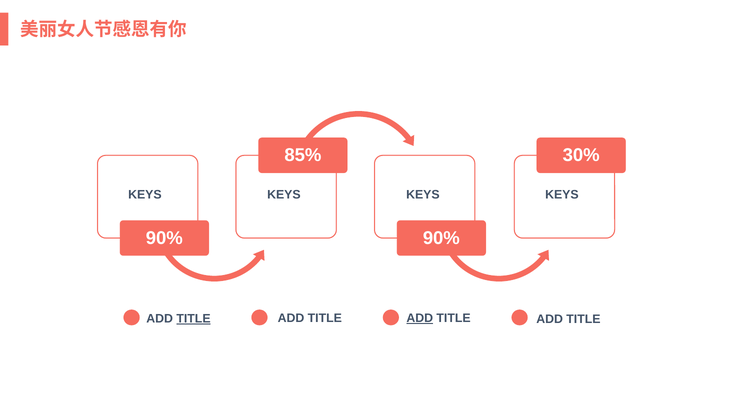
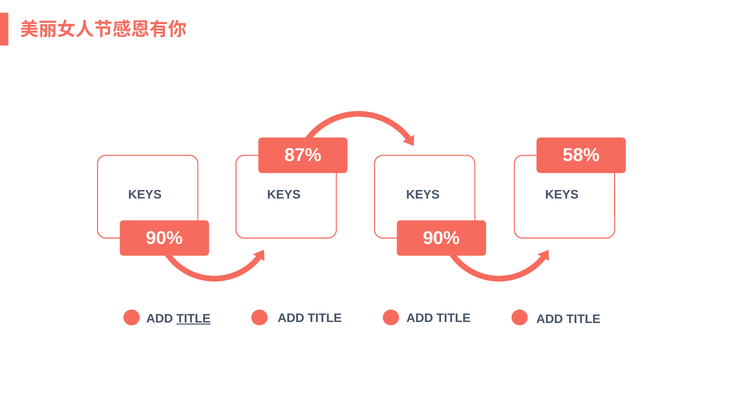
85%: 85% -> 87% (303, 155)
30%: 30% -> 58% (581, 155)
ADD underline: present -> none (420, 318)
